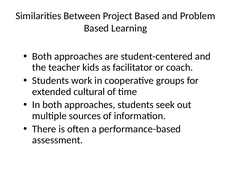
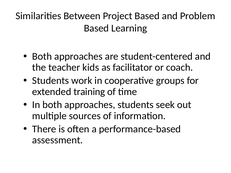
cultural: cultural -> training (89, 92)
